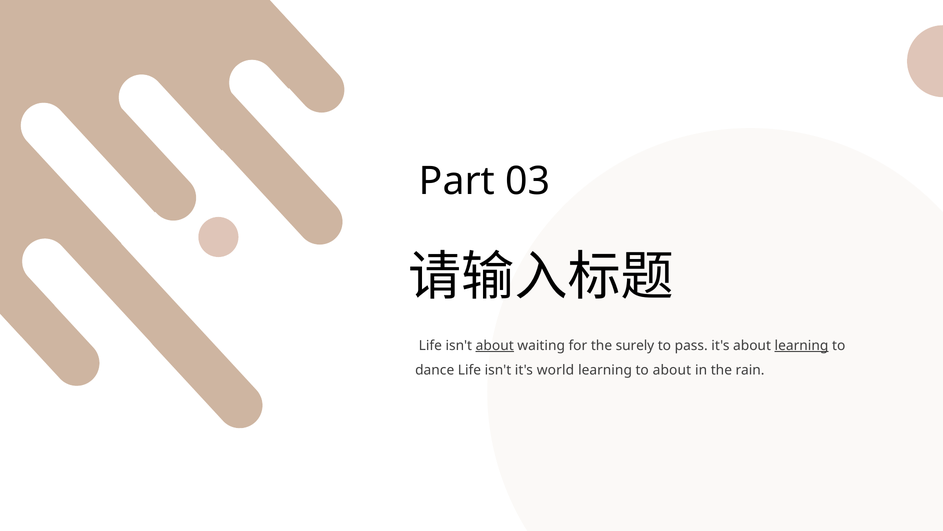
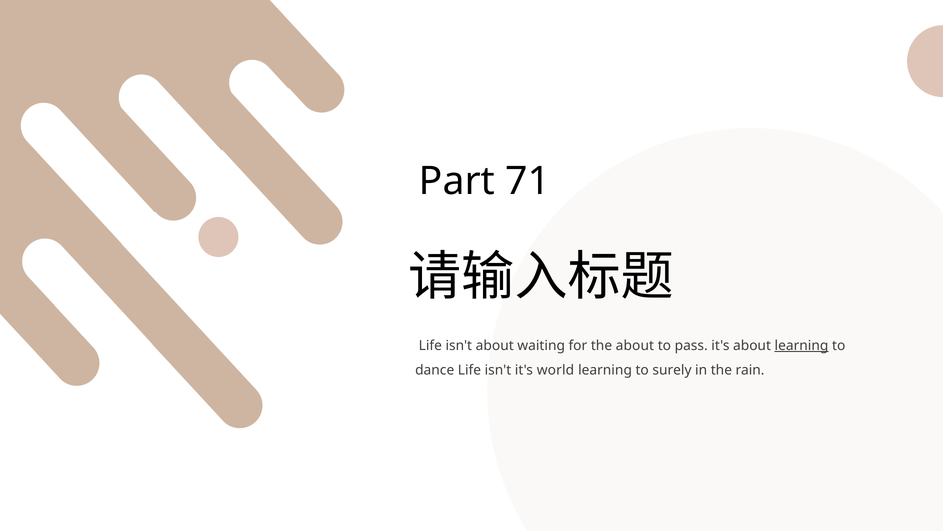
03: 03 -> 71 (528, 181)
about underline: present -> none (495, 345)
the surely: surely -> about (635, 345)
to about: about -> surely (672, 370)
